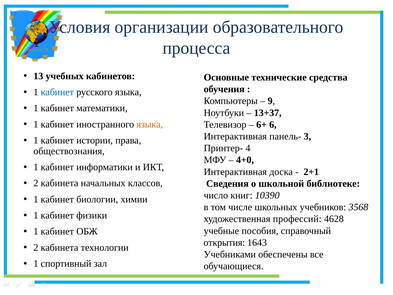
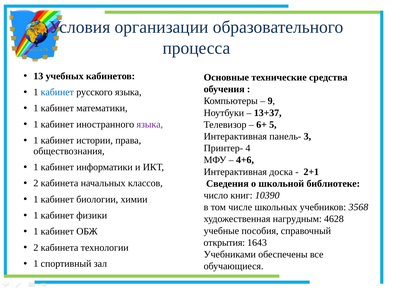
языка colour: orange -> purple (150, 124)
6: 6 -> 5 (273, 124)
4+0: 4+0 -> 4+6 (245, 160)
профессий: профессий -> нагрудным (297, 219)
